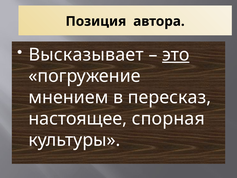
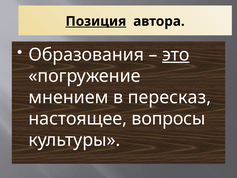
Позиция underline: none -> present (96, 21)
Высказывает: Высказывает -> Образования (86, 55)
спорная: спорная -> вопросы (168, 119)
